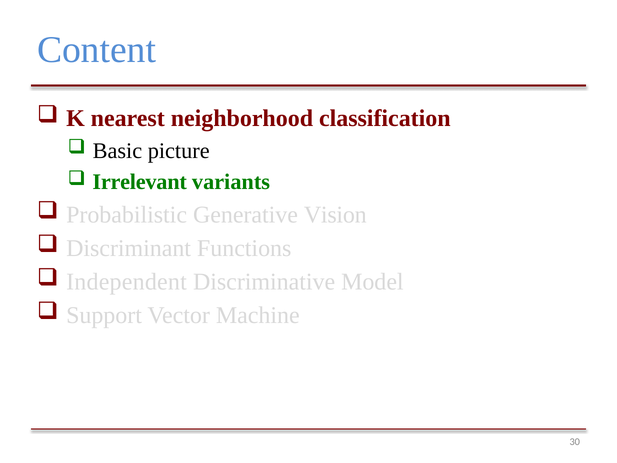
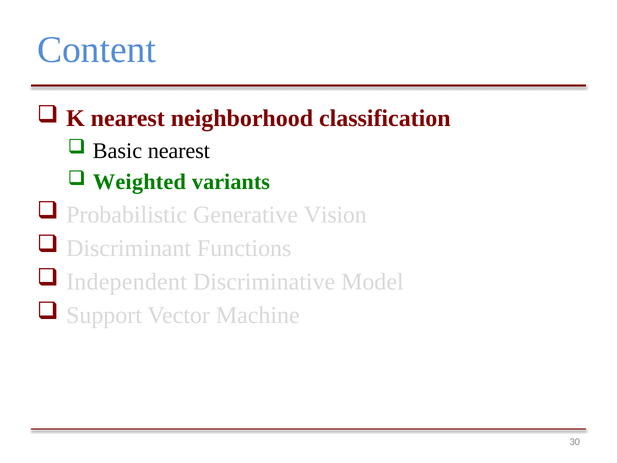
Basic picture: picture -> nearest (179, 151)
Irrelevant: Irrelevant -> Weighted (139, 182)
